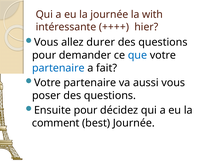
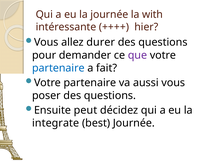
que colour: blue -> purple (138, 55)
Ensuite pour: pour -> peut (85, 110)
comment: comment -> integrate (56, 123)
